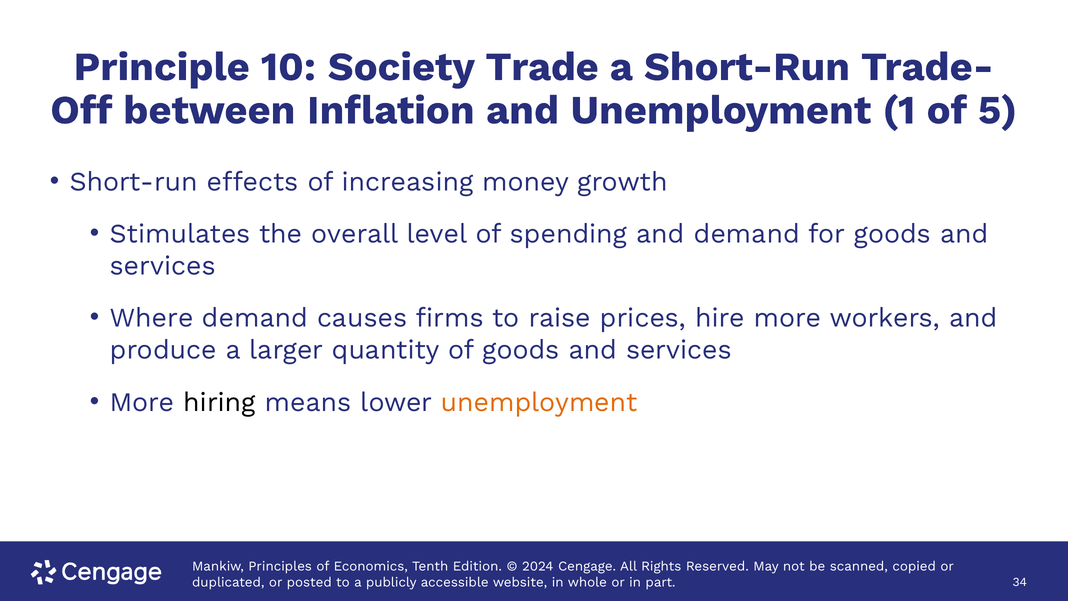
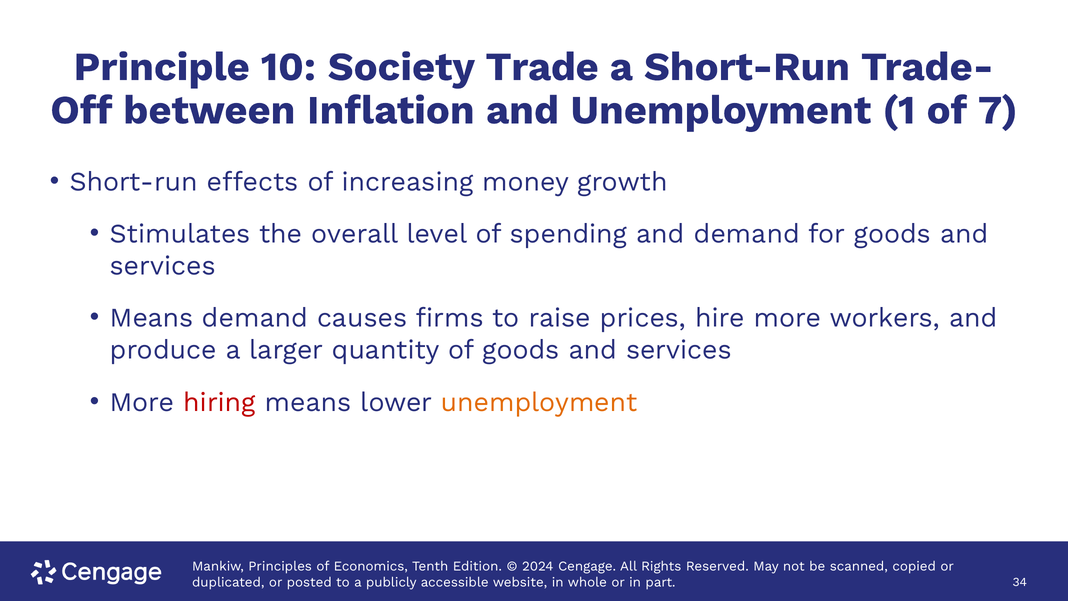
5: 5 -> 7 (998, 110)
Where: Where -> Means (152, 318)
hiring colour: black -> red (220, 402)
